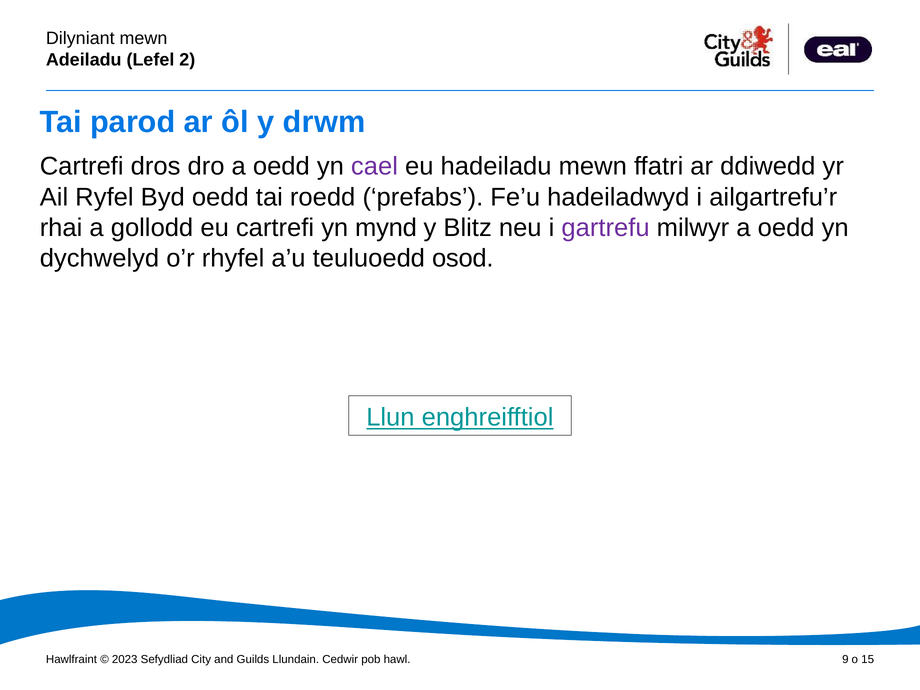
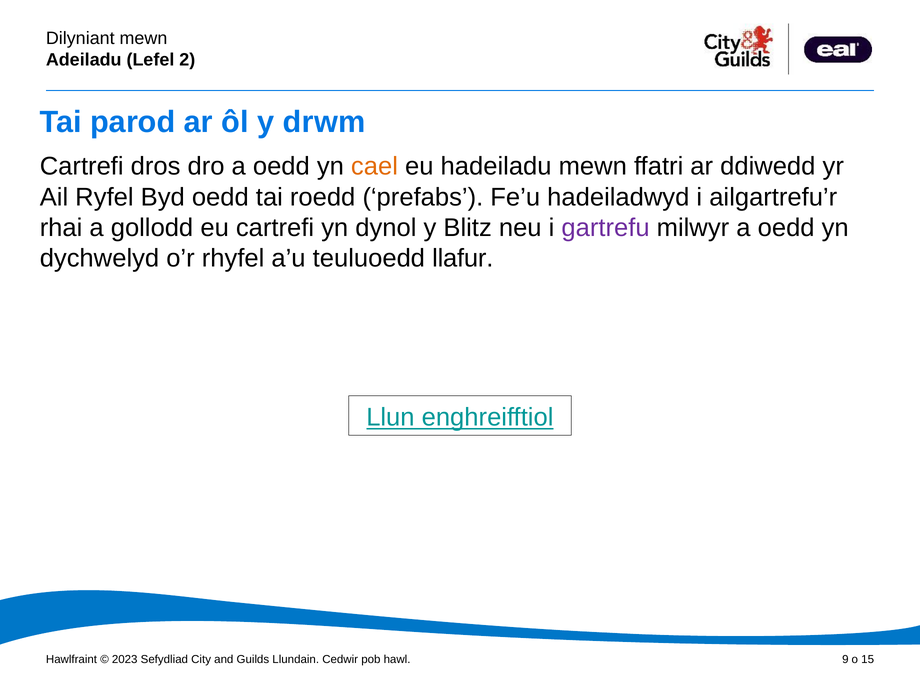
cael colour: purple -> orange (374, 167)
mynd: mynd -> dynol (386, 228)
osod: osod -> llafur (463, 259)
